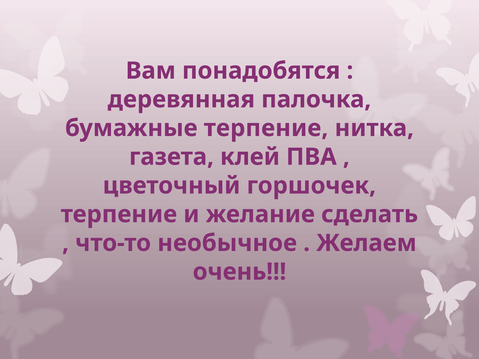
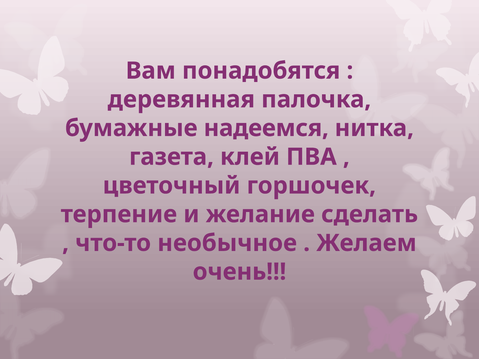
бумажные терпение: терпение -> надеемся (266, 128)
